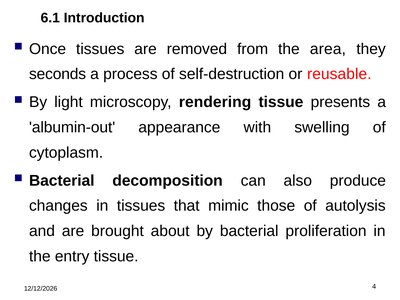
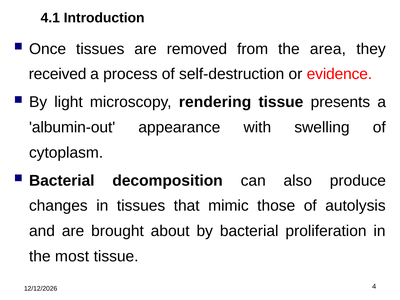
6.1: 6.1 -> 4.1 (50, 18)
seconds: seconds -> received (58, 74)
reusable: reusable -> evidence (339, 74)
entry: entry -> most (72, 256)
